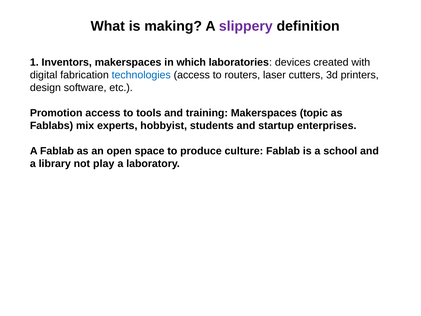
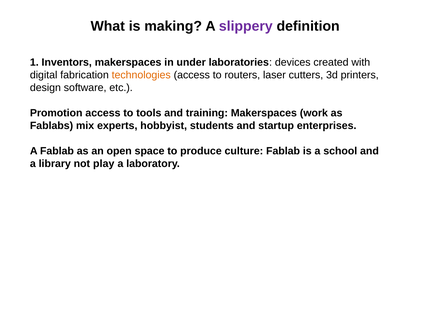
which: which -> under (191, 62)
technologies colour: blue -> orange (141, 75)
topic: topic -> work (314, 113)
